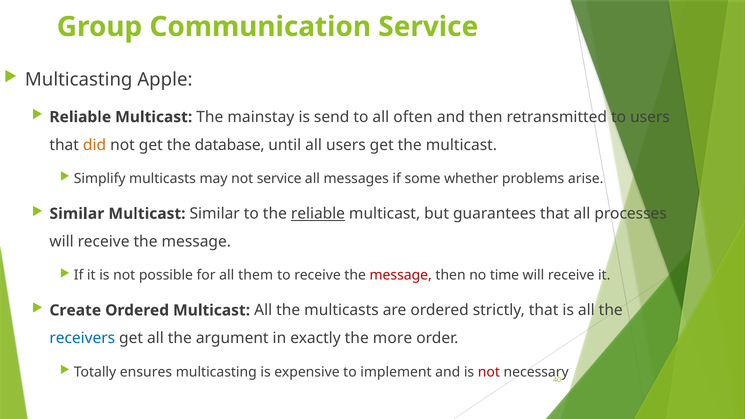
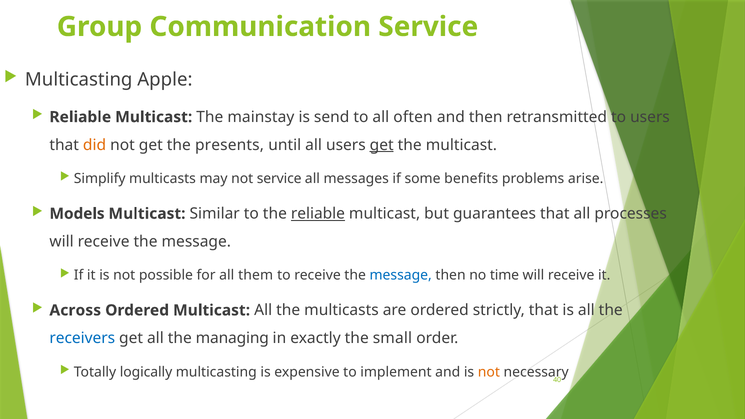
database: database -> presents (230, 145)
get underline: none -> present (382, 145)
whether: whether -> benefits (471, 179)
Similar: Similar -> Models (77, 214)
message colour: red -> blue (401, 275)
Create: Create -> Across (75, 310)
argument: argument -> managing (232, 338)
more: more -> small (392, 338)
ensures: ensures -> logically (146, 372)
not colour: red -> orange (489, 372)
